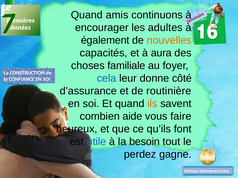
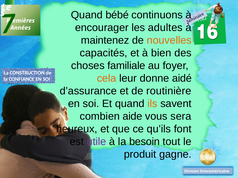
amis: amis -> bébé (117, 15)
également: également -> maintenez (105, 40)
aura: aura -> bien (161, 53)
cela colour: blue -> orange (107, 79)
côté: côté -> aidé (182, 79)
faire: faire -> sera (181, 117)
utile colour: blue -> purple (97, 142)
perdez: perdez -> produit (140, 155)
